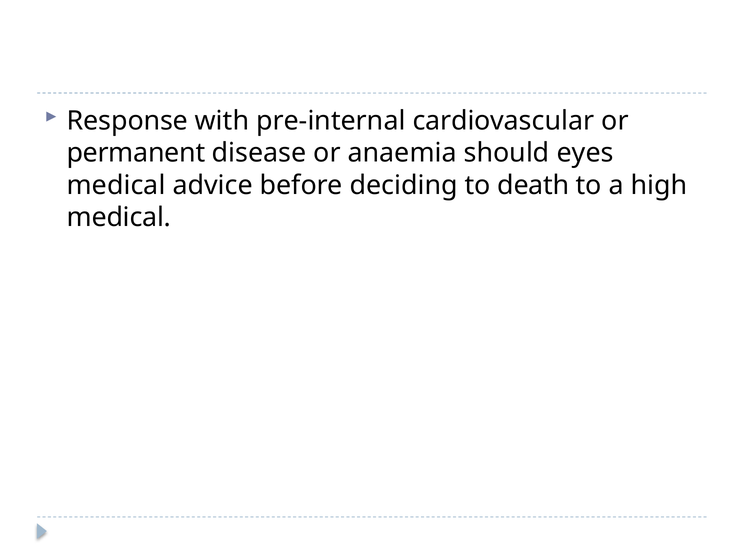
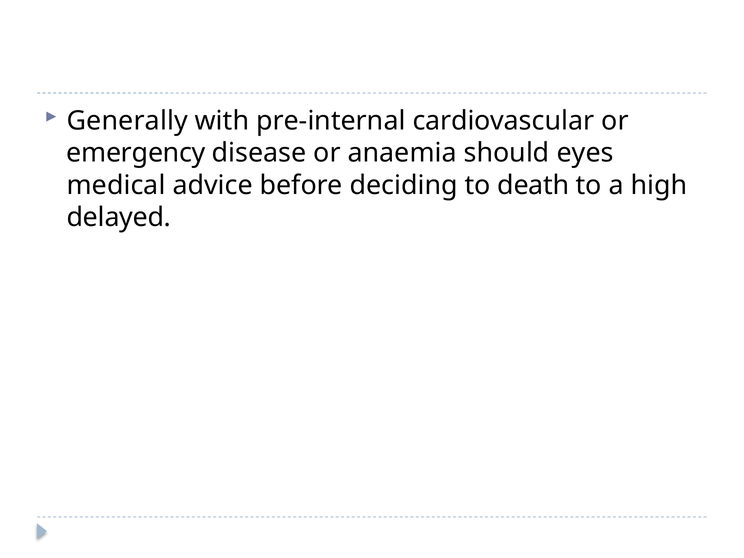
Response: Response -> Generally (127, 121)
permanent: permanent -> emergency (136, 153)
medical: medical -> delayed (119, 218)
